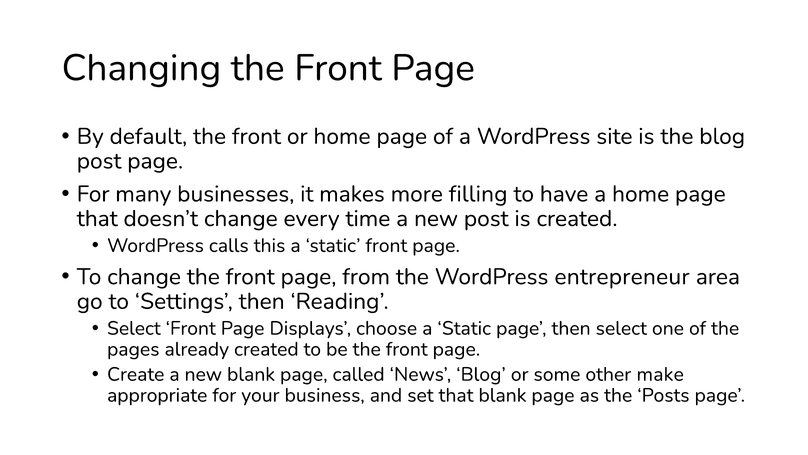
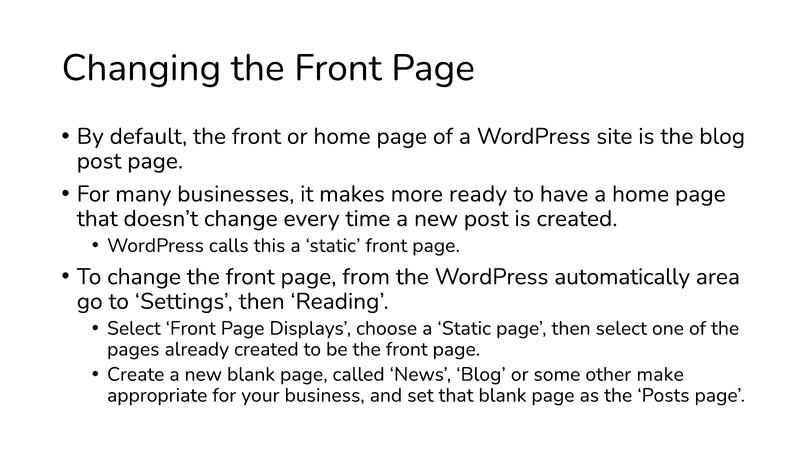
filling: filling -> ready (478, 194)
entrepreneur: entrepreneur -> automatically (622, 276)
